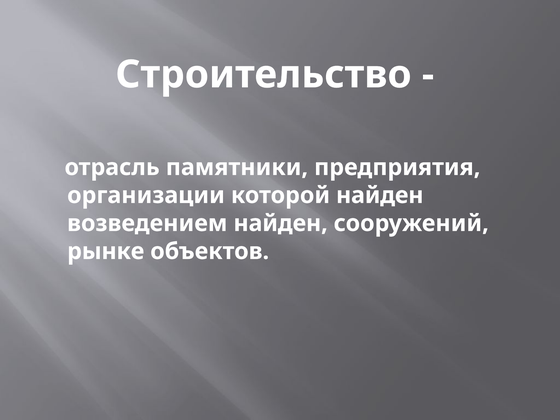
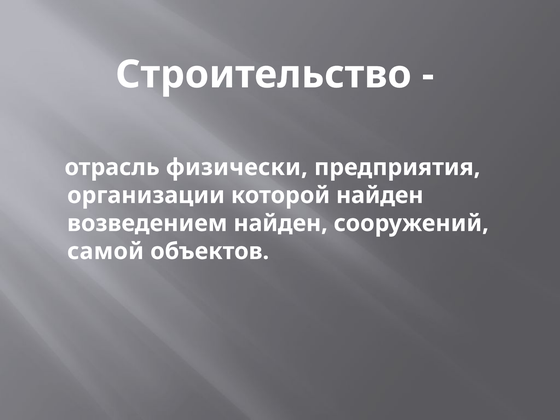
памятники: памятники -> физически (237, 167)
рынке: рынке -> самой (105, 251)
